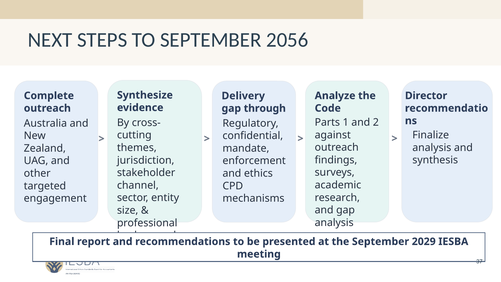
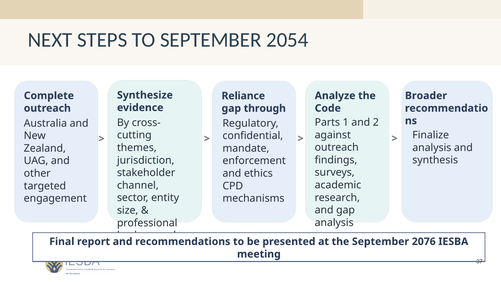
2056: 2056 -> 2054 (287, 40)
Director: Director -> Broader (426, 96)
Delivery: Delivery -> Reliance (243, 96)
2029: 2029 -> 2076 (424, 241)
